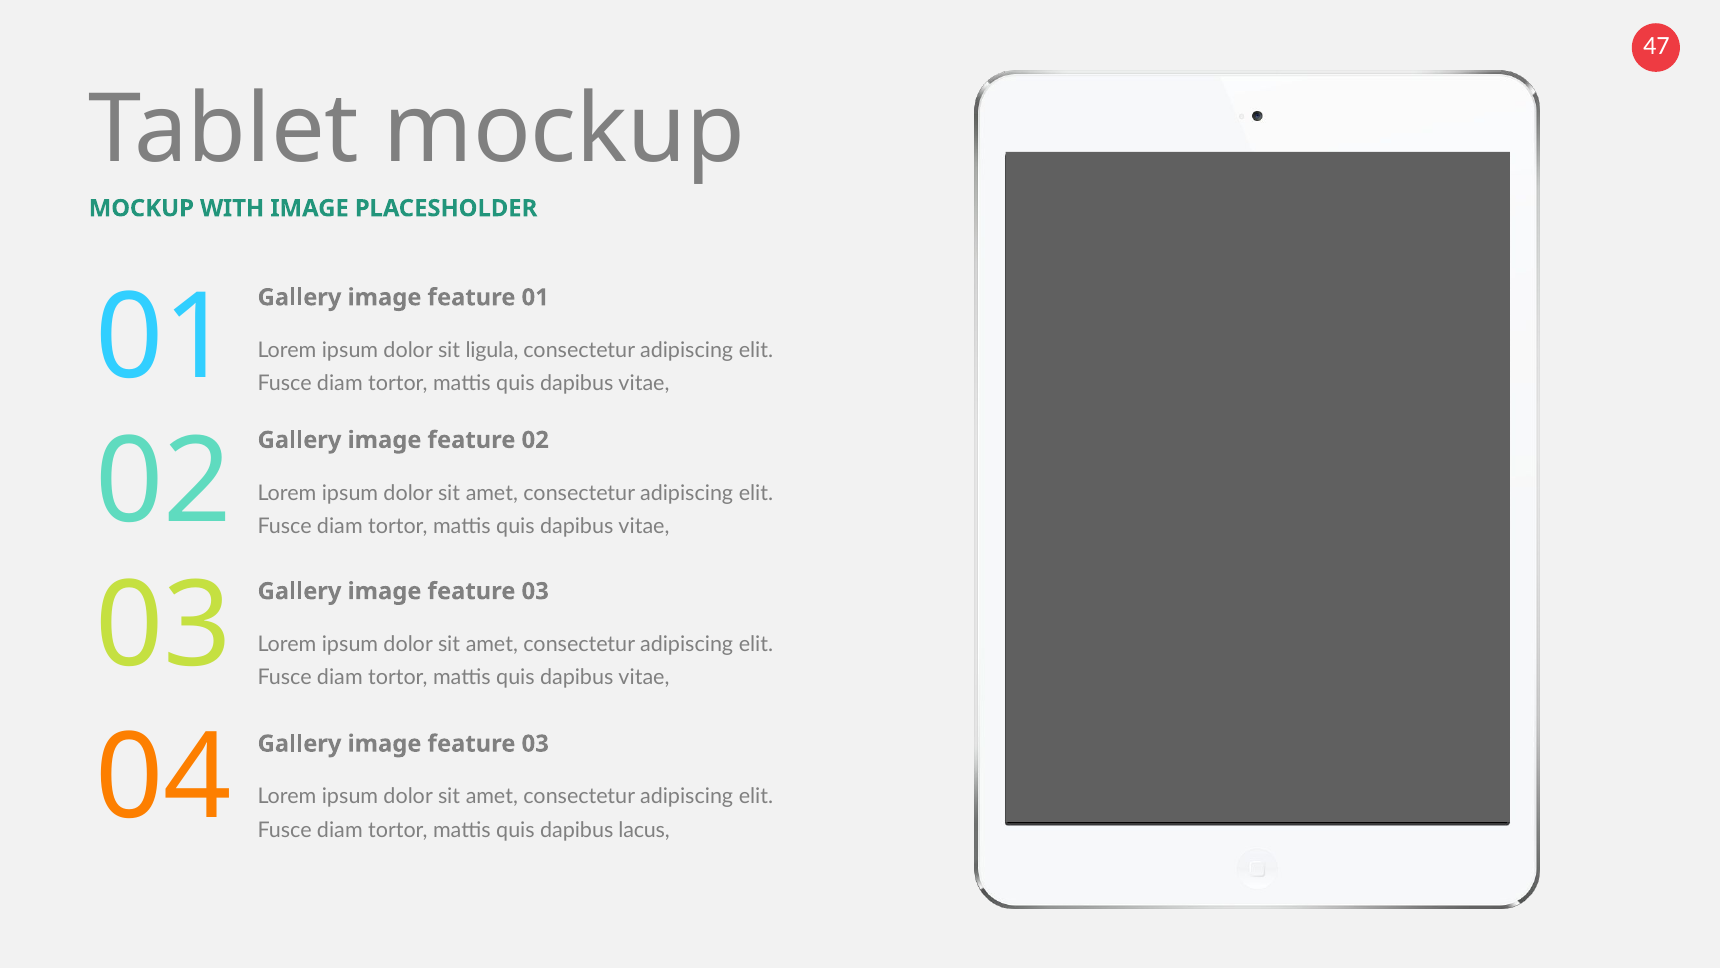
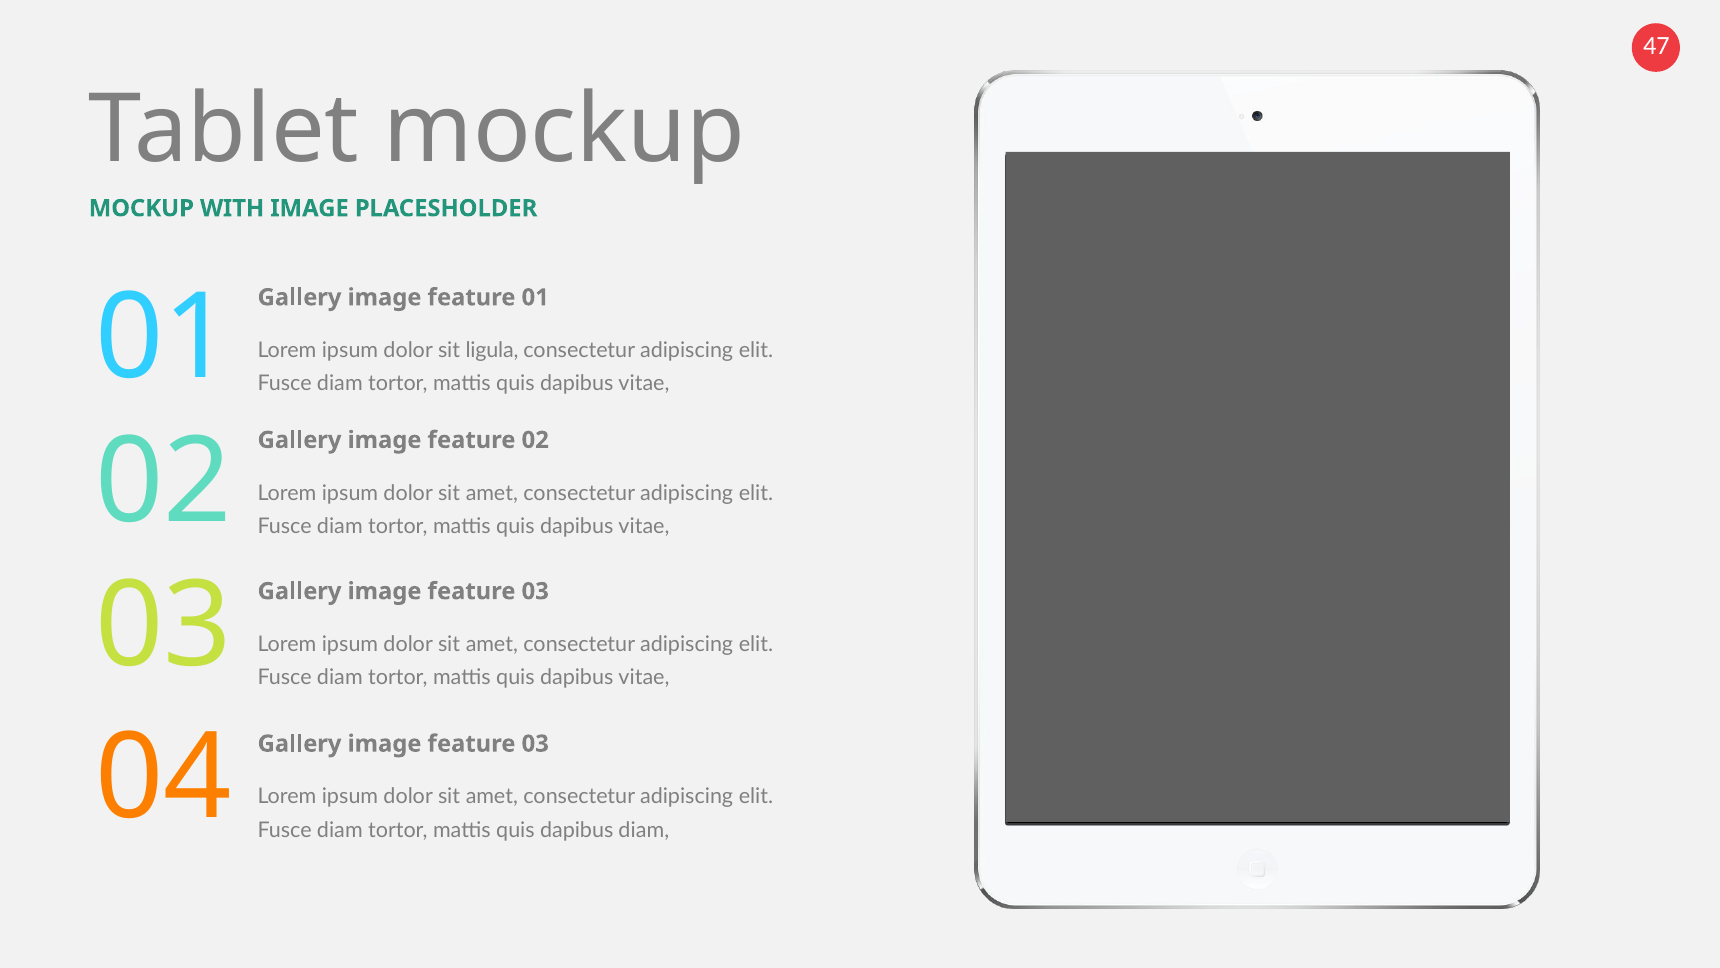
dapibus lacus: lacus -> diam (644, 830)
